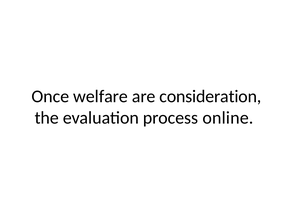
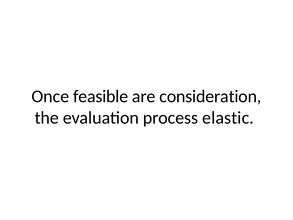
welfare: welfare -> feasible (101, 96)
online: online -> elastic (228, 118)
